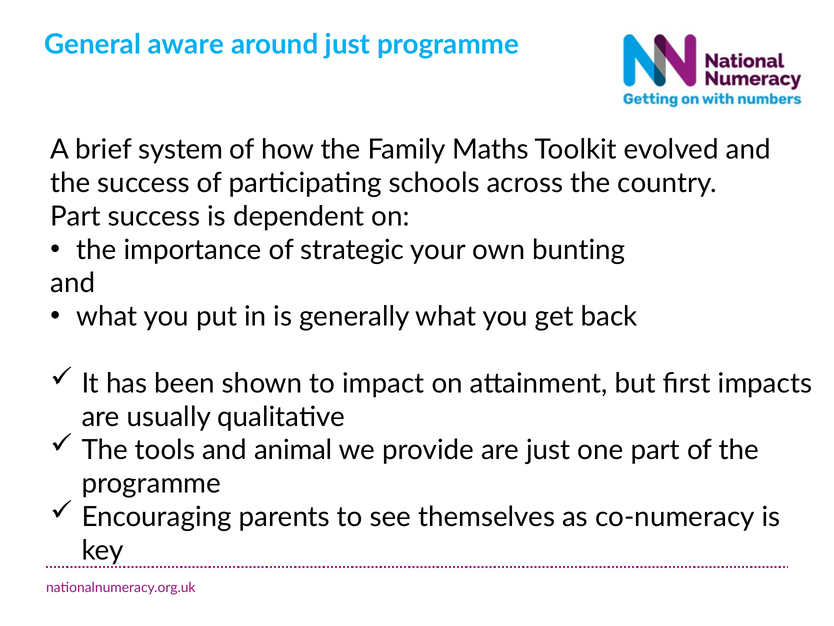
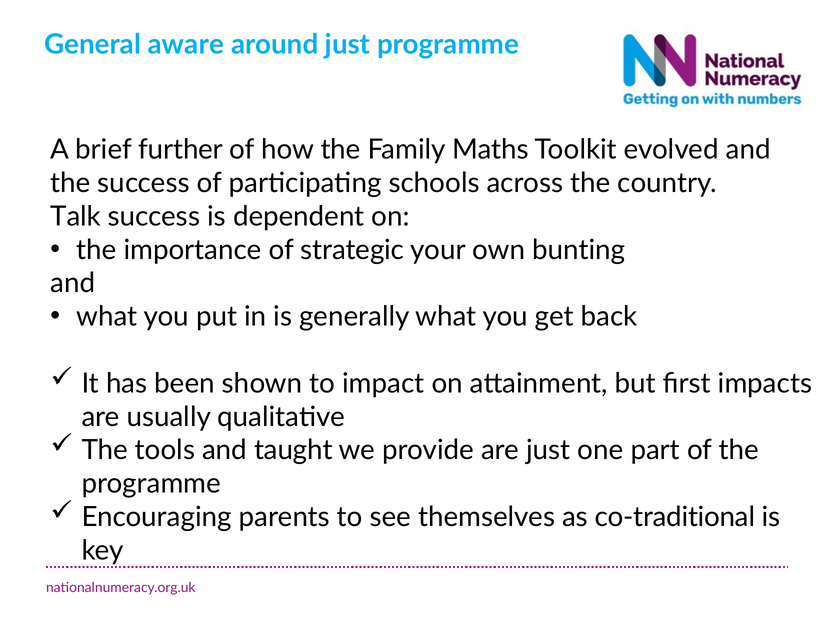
system: system -> further (181, 150)
Part: Part -> Talk (76, 216)
animal: animal -> taught (293, 450)
co-numeracy: co-numeracy -> co-traditional (675, 517)
